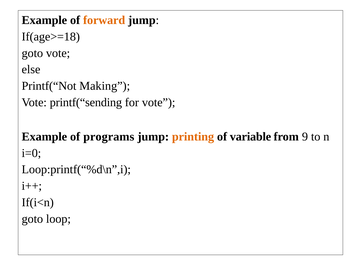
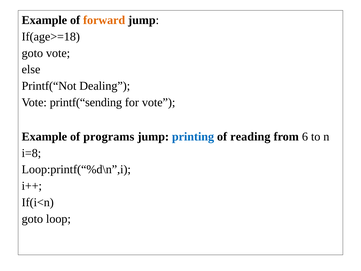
Making: Making -> Dealing (105, 86)
printing colour: orange -> blue (193, 137)
variable: variable -> reading (250, 137)
9: 9 -> 6 (305, 137)
i=0: i=0 -> i=8 (31, 153)
